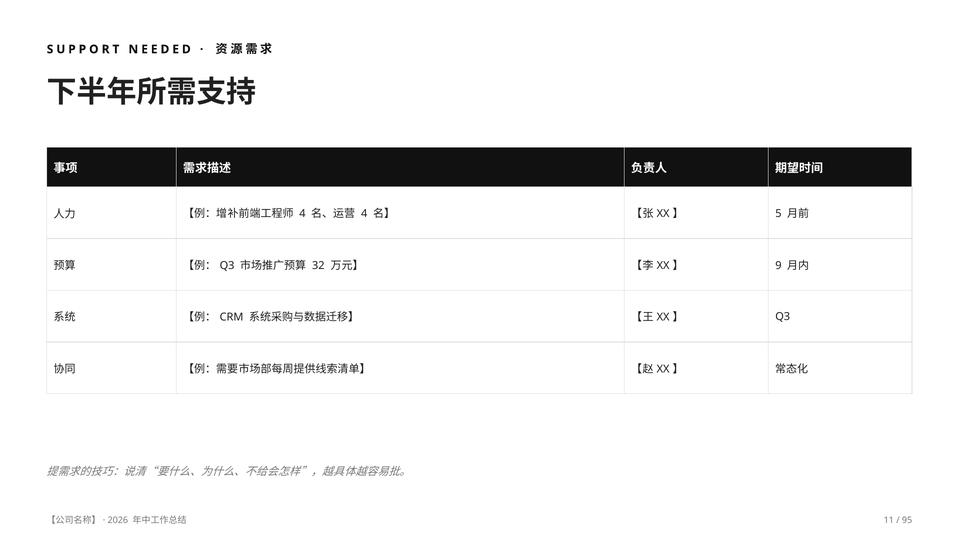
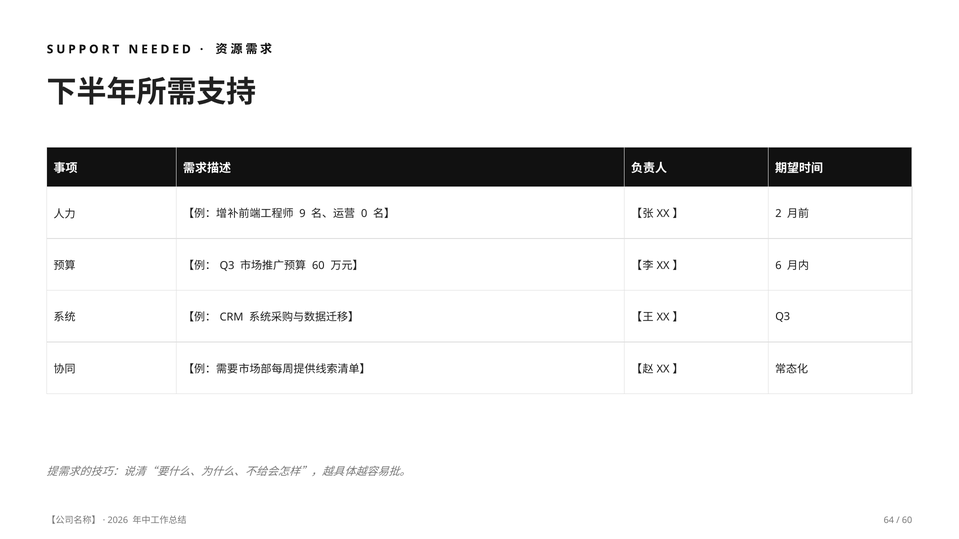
4: 4 -> 9 (302, 214)
4: 4 -> 0 (364, 214)
5: 5 -> 2 (778, 214)
32: 32 -> 60 (318, 266)
9: 9 -> 6 (778, 266)
11: 11 -> 64 (889, 521)
95: 95 -> 60 (907, 521)
